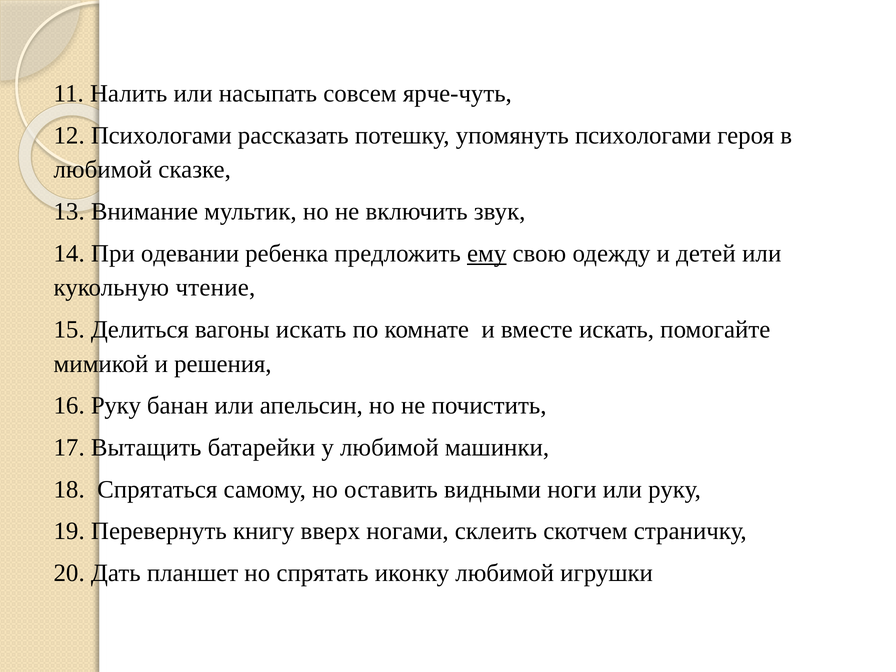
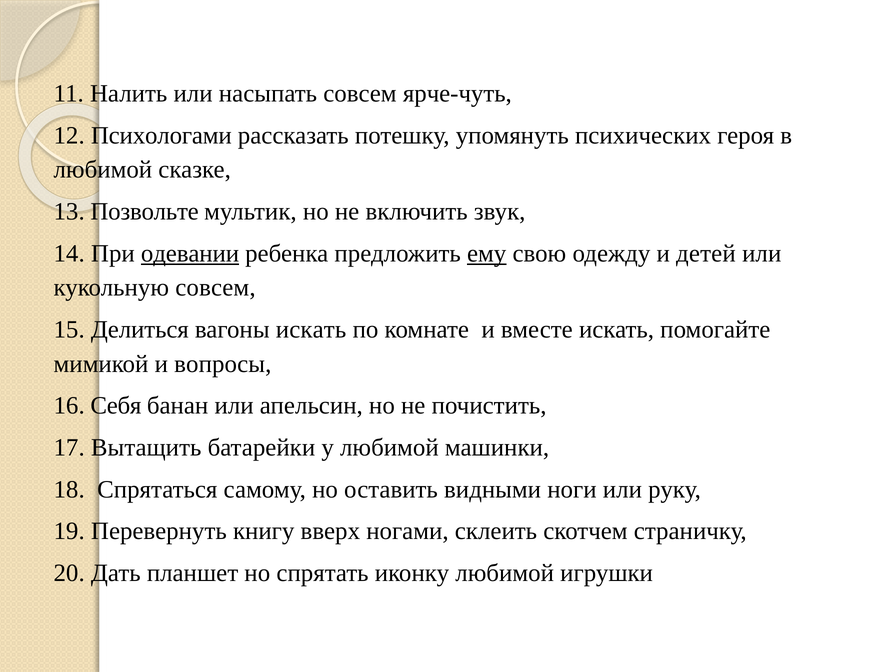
упомянуть психологами: психологами -> психических (643, 135)
Внимание: Внимание -> Позвольте (145, 211)
одевании underline: none -> present (190, 253)
кукольную чтение: чтение -> совсем (215, 288)
решения: решения -> вопросы (223, 364)
16 Руку: Руку -> Себя (116, 406)
